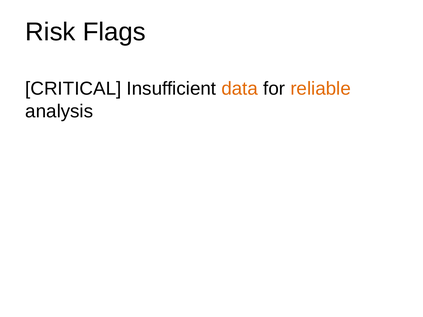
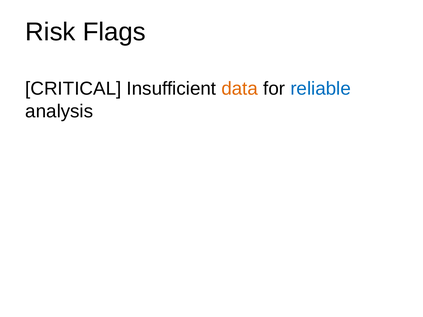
reliable colour: orange -> blue (321, 89)
